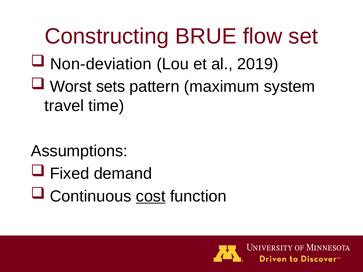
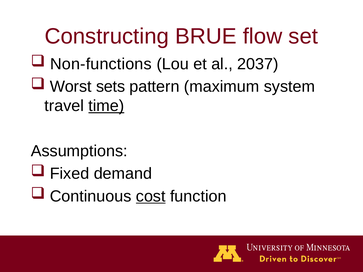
Non-deviation: Non-deviation -> Non-functions (101, 64)
2019: 2019 -> 2037 (258, 64)
time underline: none -> present (106, 106)
